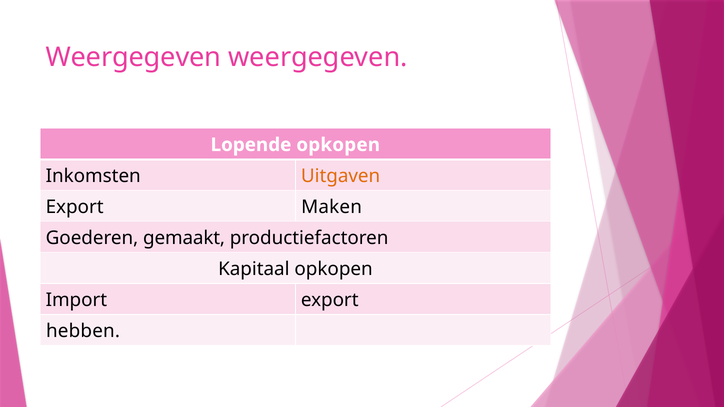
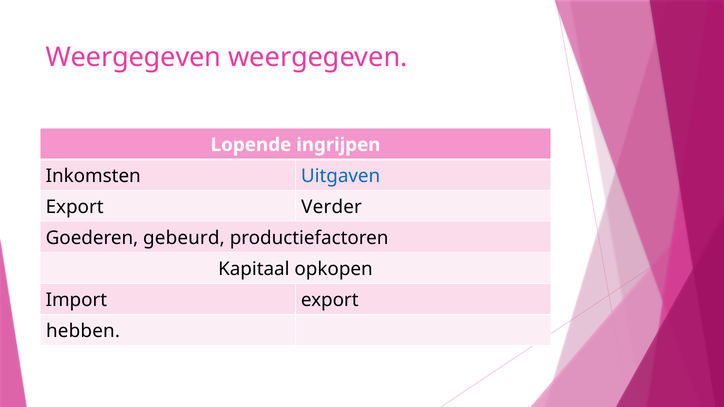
Lopende opkopen: opkopen -> ingrijpen (338, 145)
Uitgaven colour: orange -> blue (341, 176)
Maken: Maken -> Verder (332, 207)
gemaakt: gemaakt -> gebeurd (184, 238)
